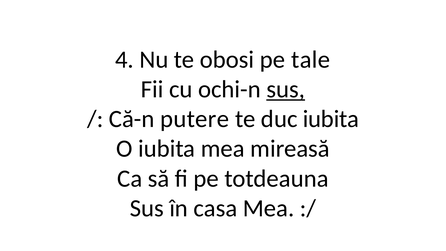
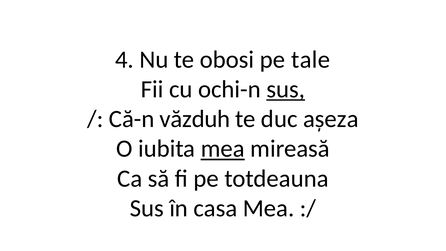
putere: putere -> văzduh (195, 119)
duc iubita: iubita -> așeza (331, 119)
mea underline: none -> present (223, 149)
